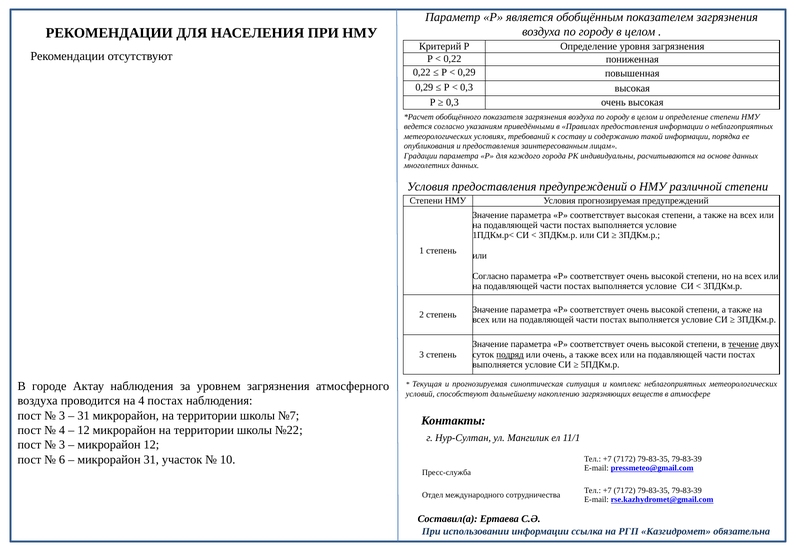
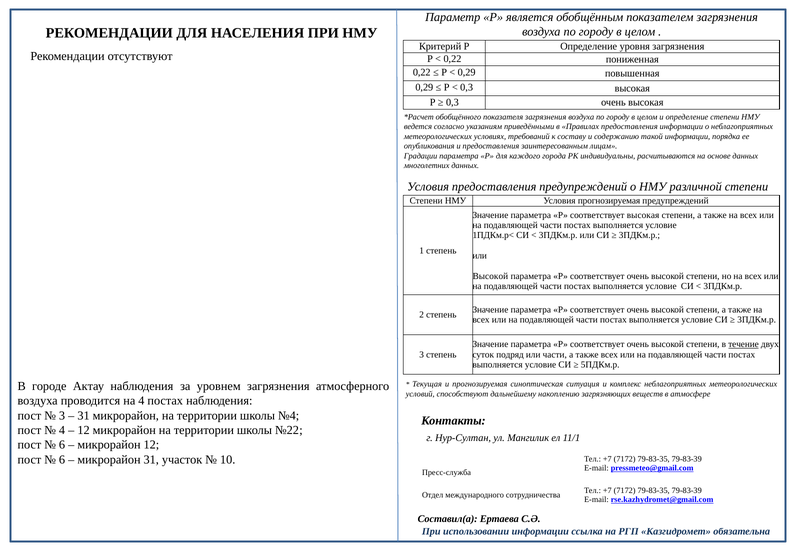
Согласно: Согласно -> Высокой (490, 276)
подряд underline: present -> none (510, 355)
или очень: очень -> части (555, 355)
№7: №7 -> №4 (289, 416)
3: 3 -> 6 (62, 445)
